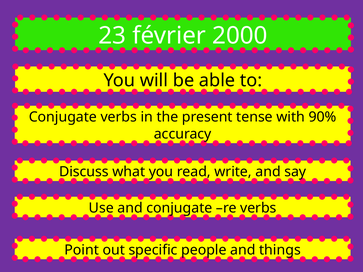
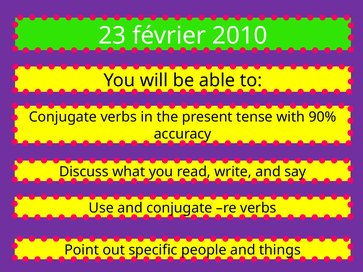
2000: 2000 -> 2010 (240, 36)
